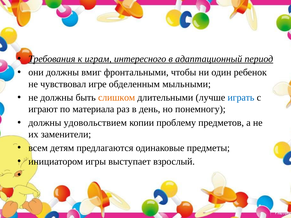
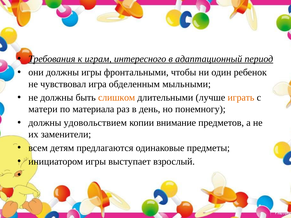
должны вмиг: вмиг -> игры (91, 72)
игре: игре -> игра (98, 84)
играть colour: blue -> orange (241, 98)
играют: играют -> матери (43, 109)
проблему: проблему -> внимание (176, 123)
